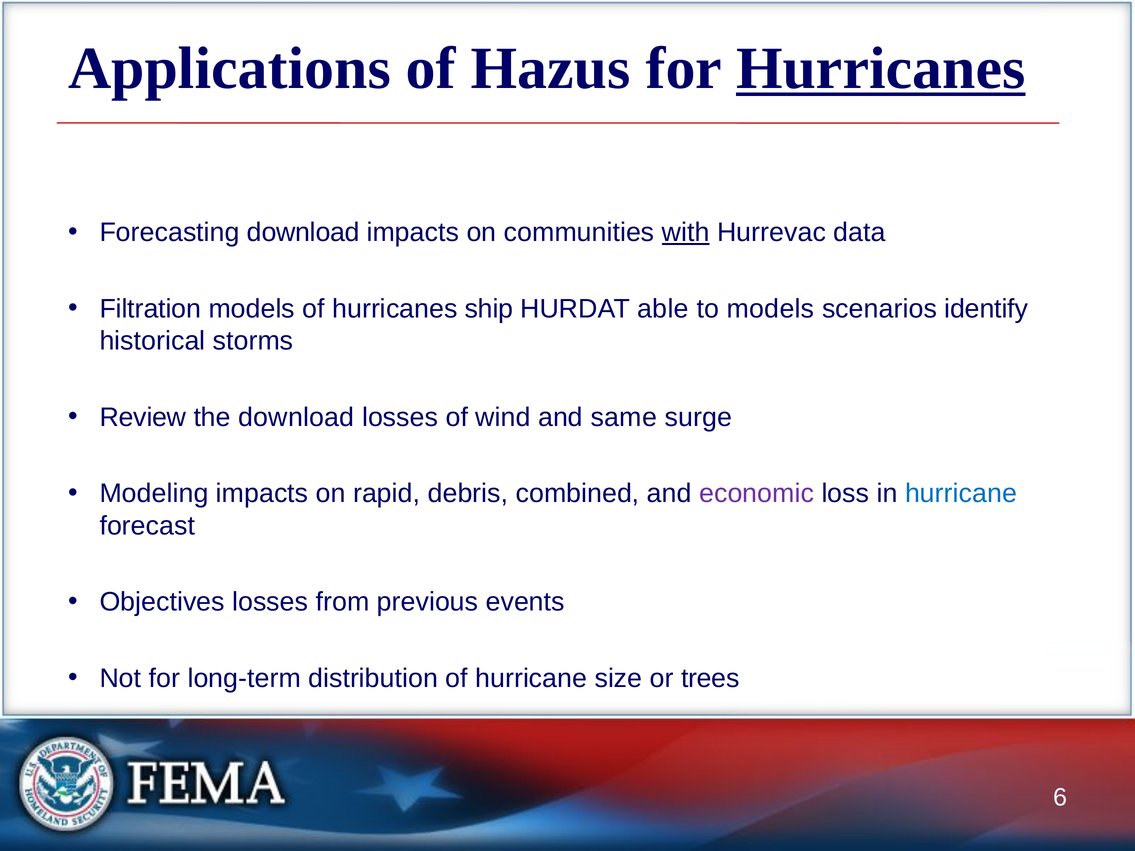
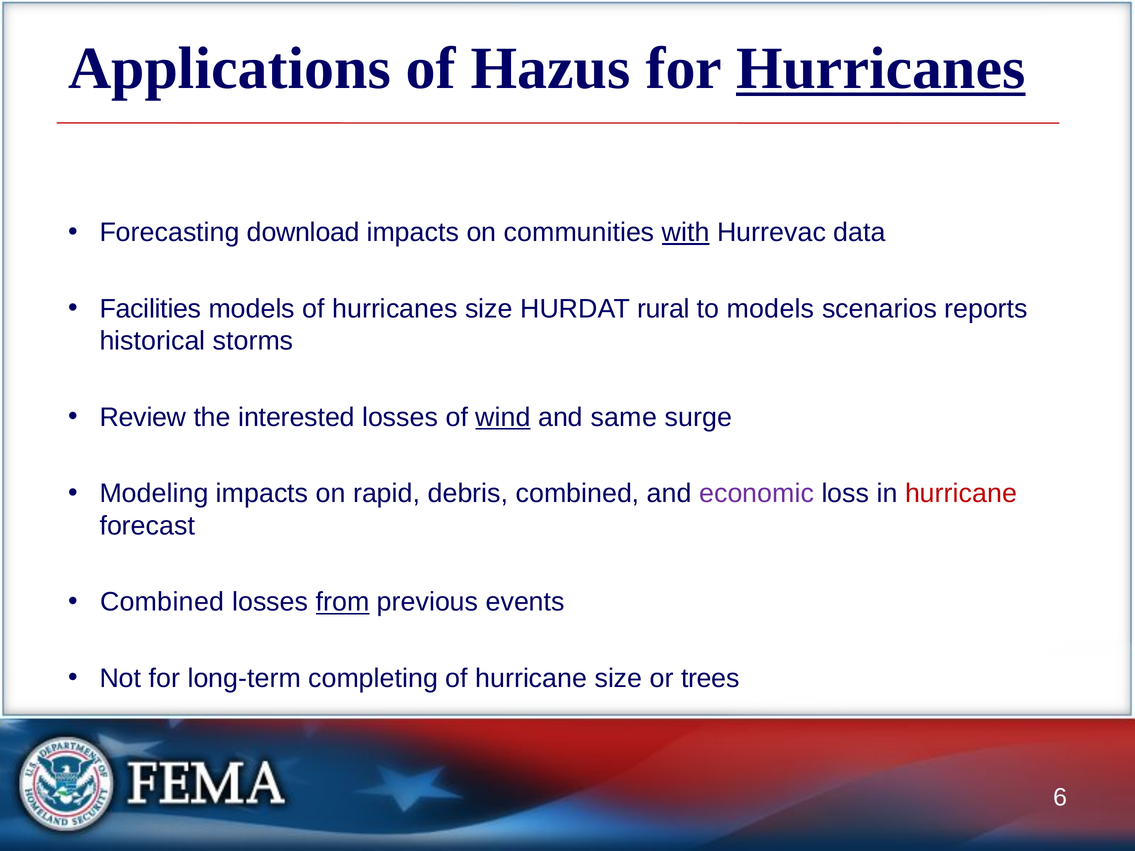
Filtration: Filtration -> Facilities (150, 309)
hurricanes ship: ship -> size (489, 309)
able: able -> rural (663, 309)
identify: identify -> reports (986, 309)
the download: download -> interested (296, 417)
wind underline: none -> present (503, 417)
hurricane colour: blue -> red (961, 494)
Objectives: Objectives -> Combined (162, 602)
from underline: none -> present (343, 602)
distribution: distribution -> completing (373, 679)
